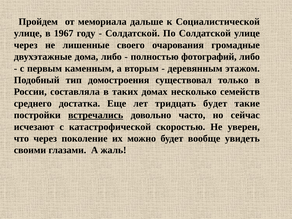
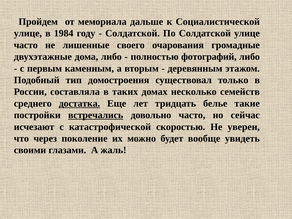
1967: 1967 -> 1984 (64, 33)
через: через -> часто (26, 45)
достатка underline: none -> present (79, 103)
тридцать будет: будет -> белье (215, 103)
